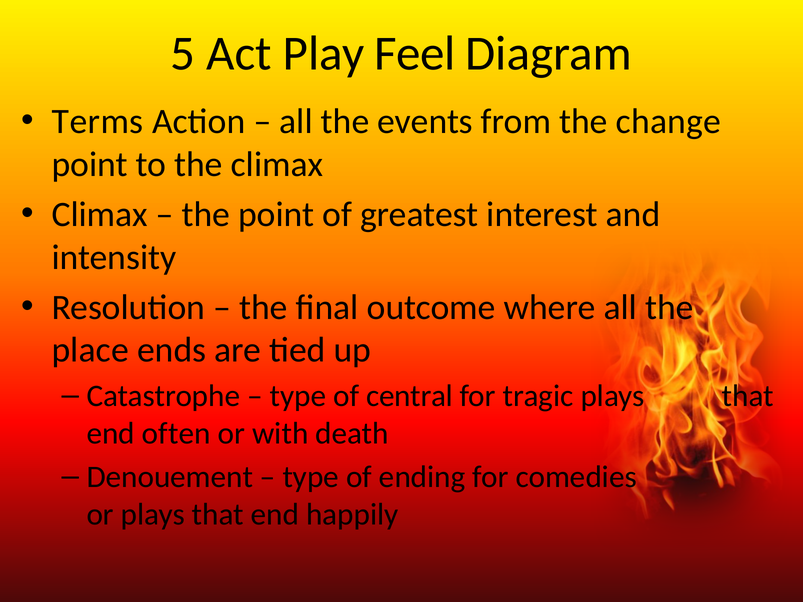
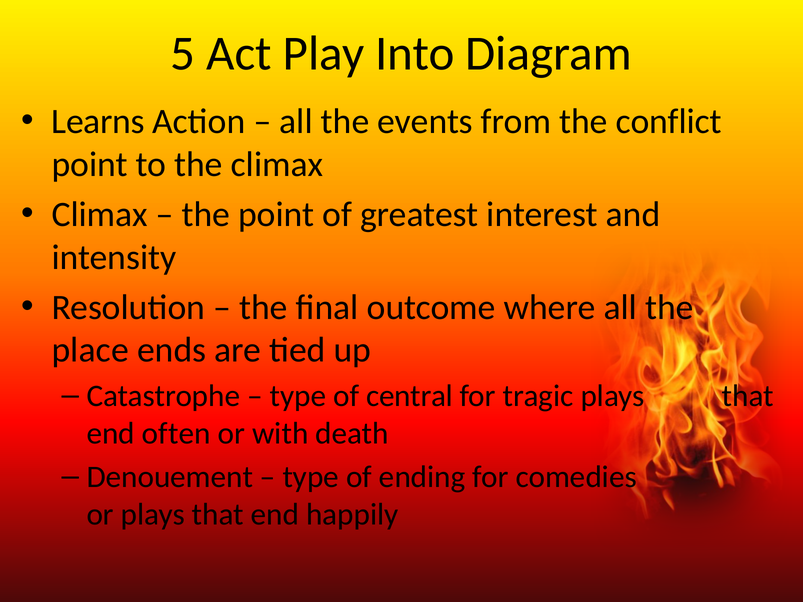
Feel: Feel -> Into (415, 54)
Terms: Terms -> Learns (98, 122)
change: change -> conflict (669, 122)
